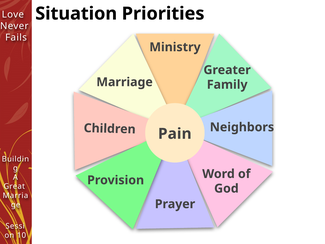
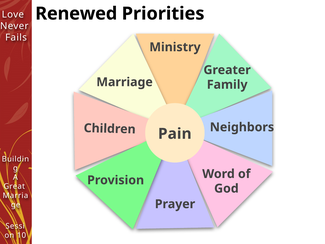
Situation: Situation -> Renewed (76, 14)
